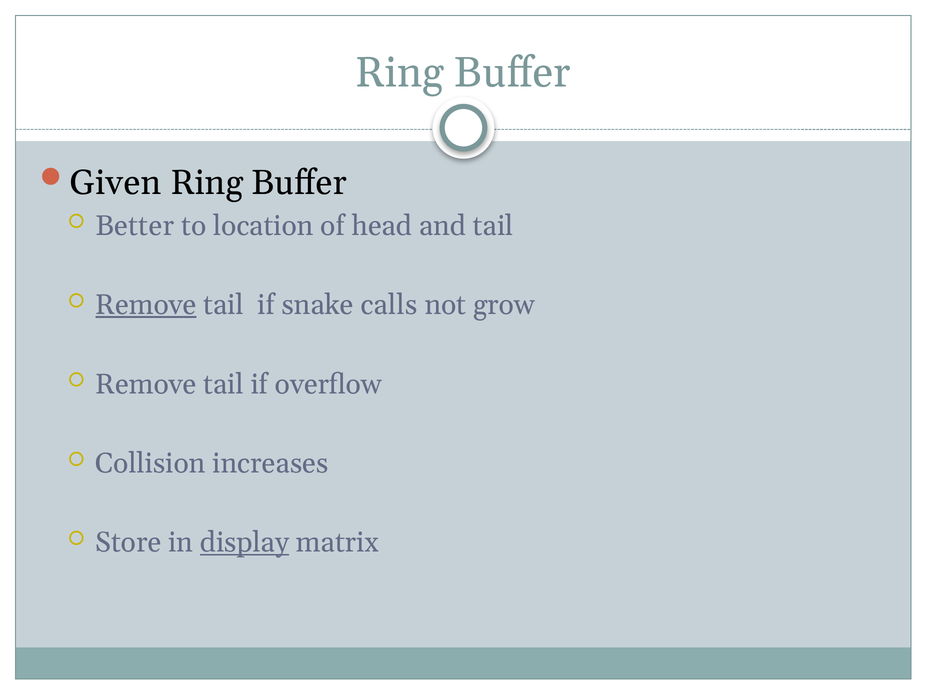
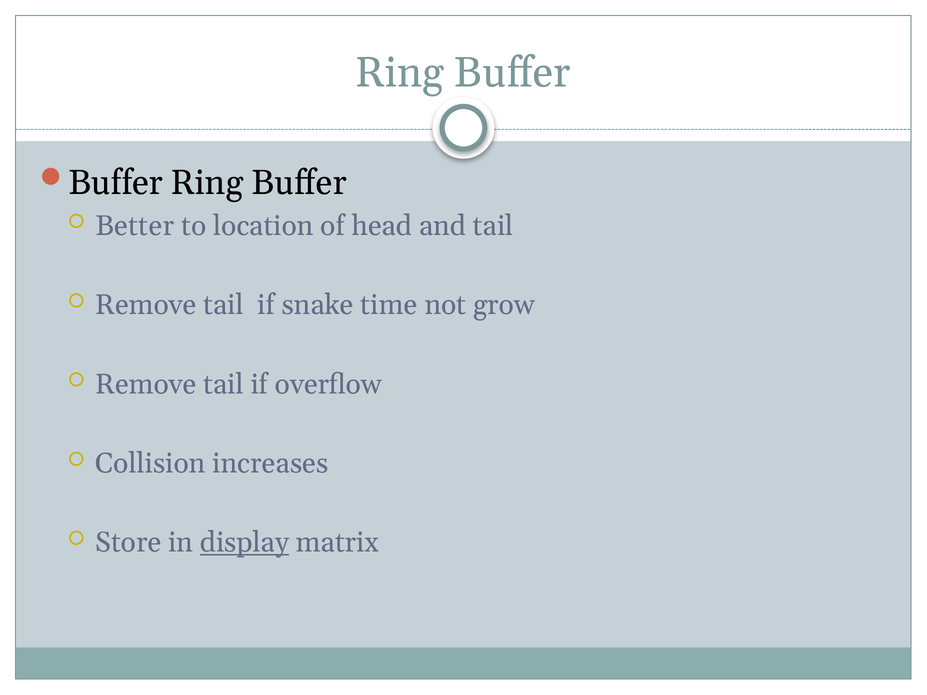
Given: Given -> Buffer (116, 183)
Remove underline: present -> none (146, 305)
calls: calls -> time (389, 305)
